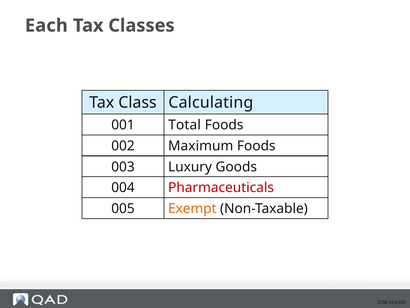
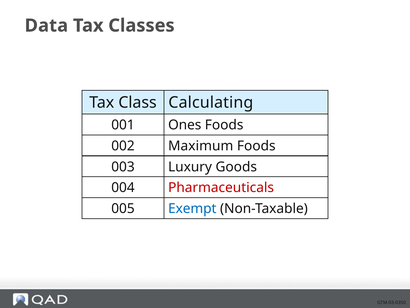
Each: Each -> Data (46, 26)
Total: Total -> Ones (185, 125)
Exempt colour: orange -> blue (192, 208)
